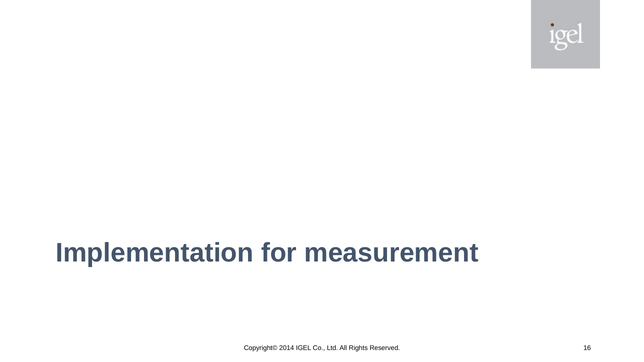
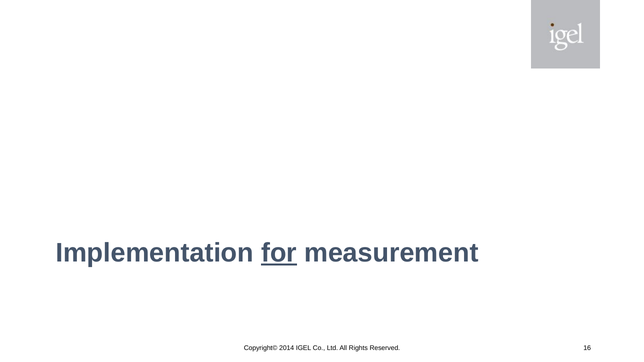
for underline: none -> present (279, 253)
